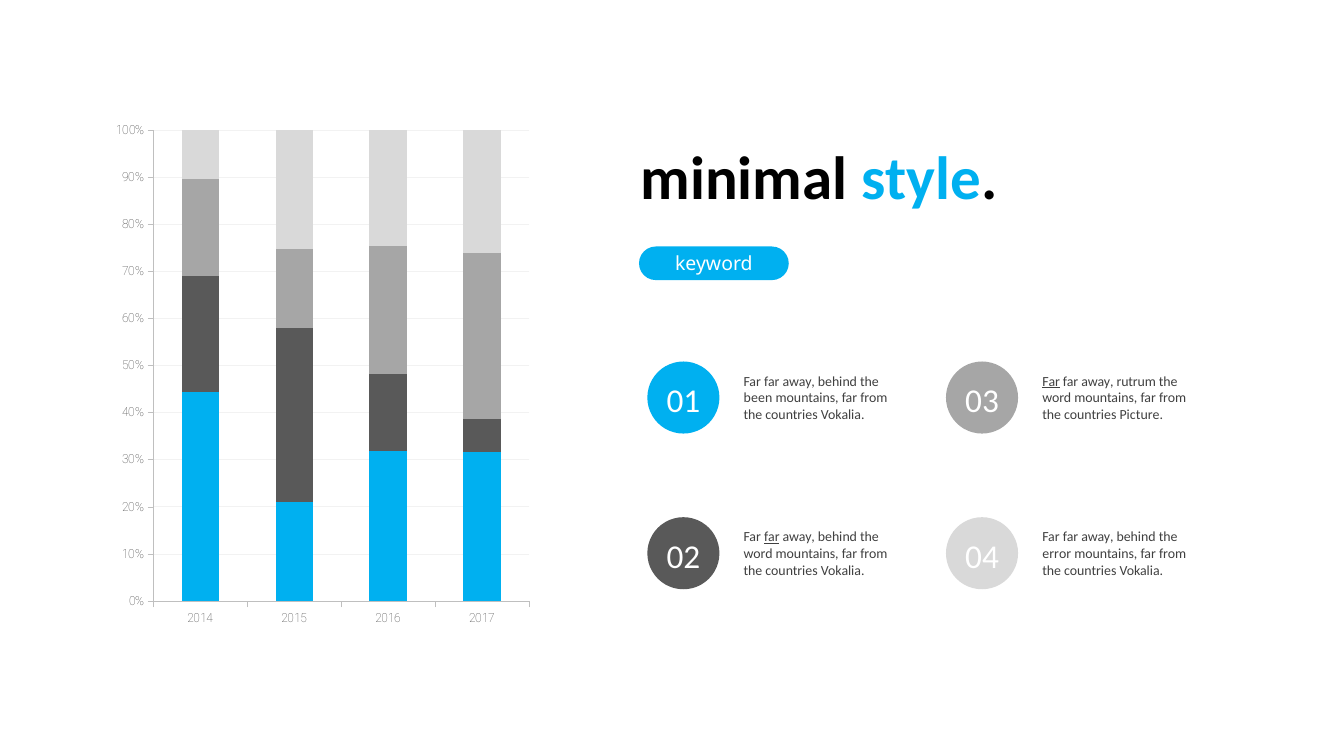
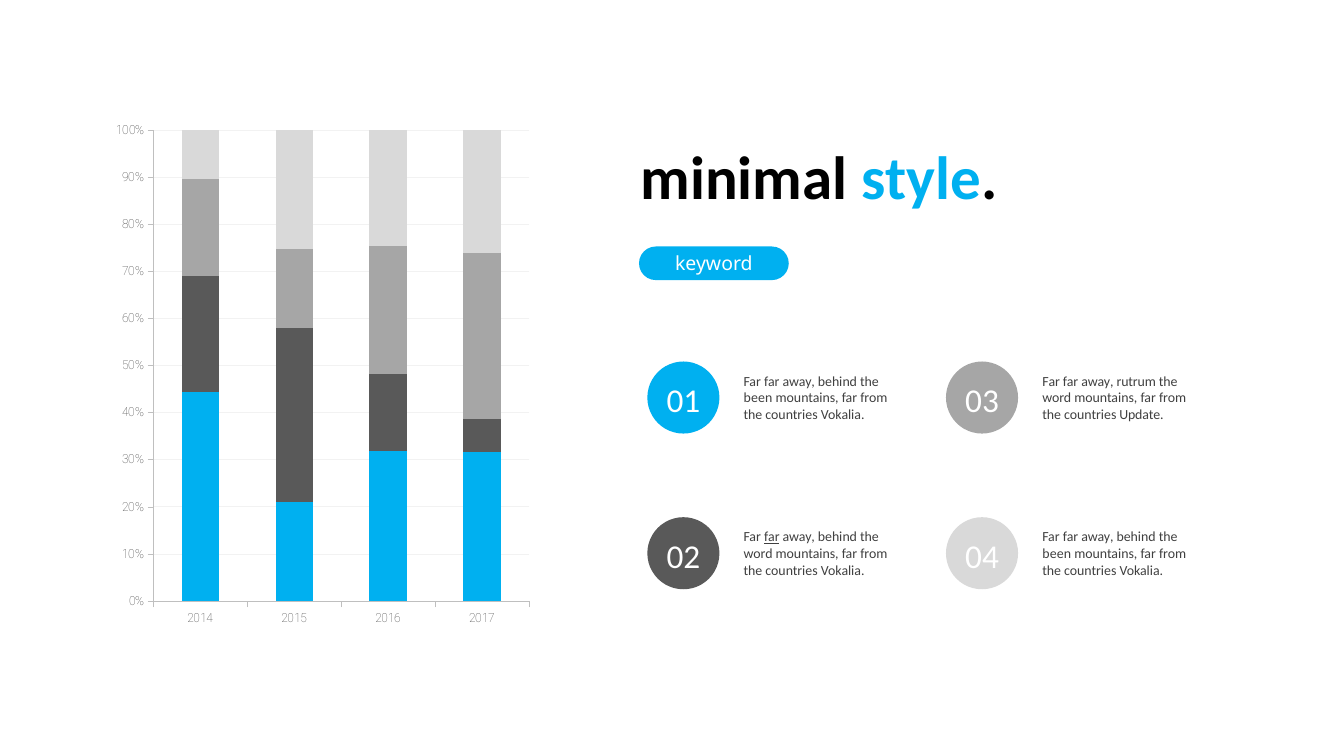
Far underline: present -> none (1051, 382)
Picture: Picture -> Update (1141, 415)
error: error -> been (1057, 554)
